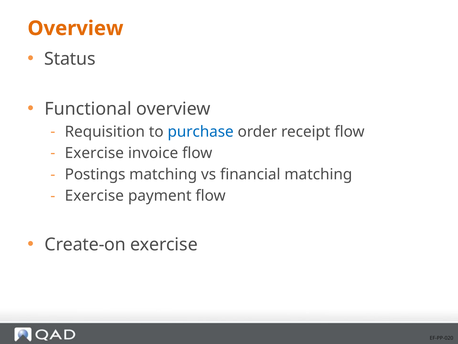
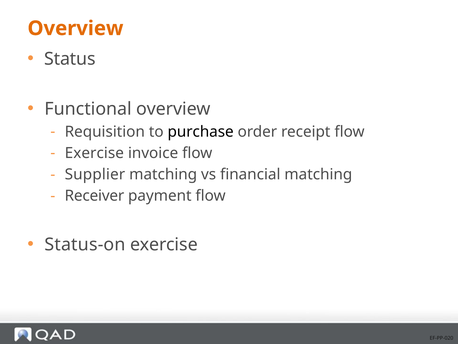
purchase colour: blue -> black (201, 132)
Postings: Postings -> Supplier (95, 174)
Exercise: Exercise -> Receiver (94, 196)
Create-on: Create-on -> Status-on (85, 244)
